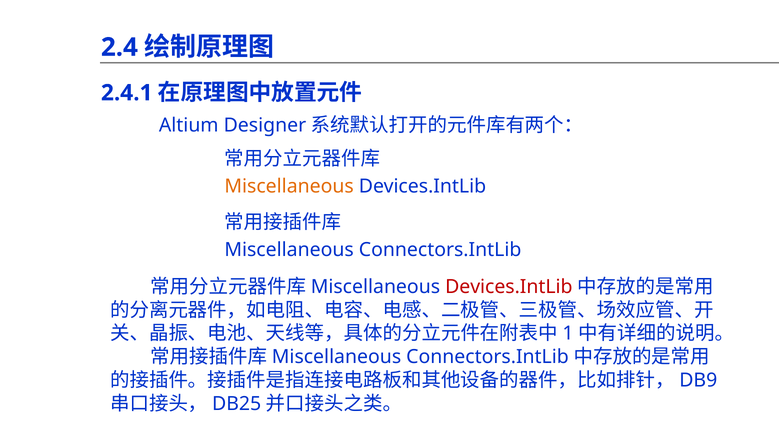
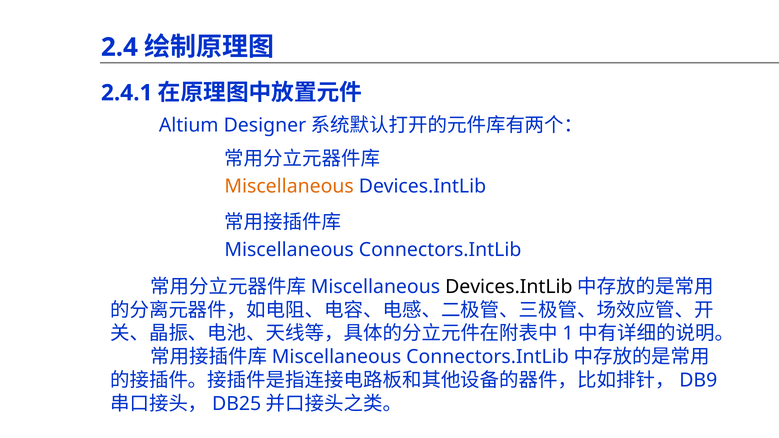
Devices.IntLib colour: red -> black (509, 287)
